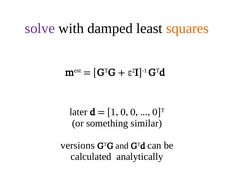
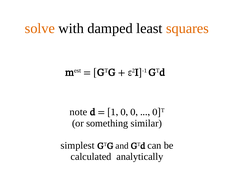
solve colour: purple -> orange (40, 28)
later: later -> note (78, 112)
versions: versions -> simplest (78, 146)
